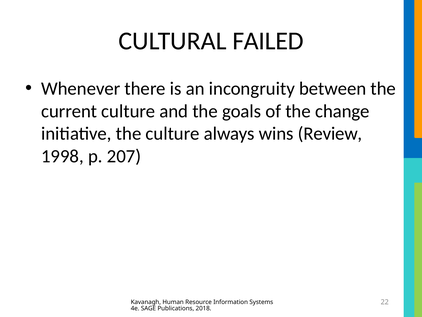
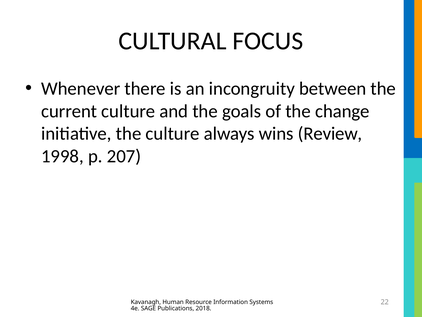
FAILED: FAILED -> FOCUS (268, 41)
